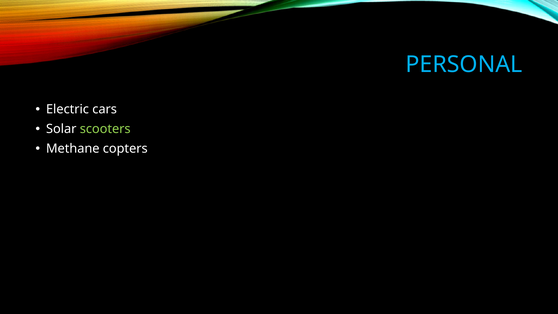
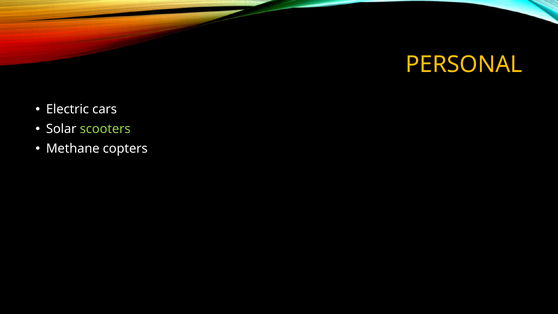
PERSONAL colour: light blue -> yellow (464, 64)
